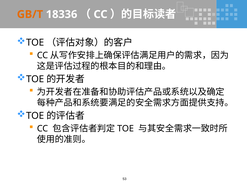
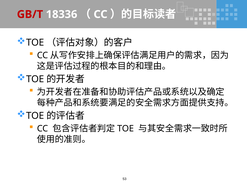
GB/T colour: orange -> red (30, 14)
